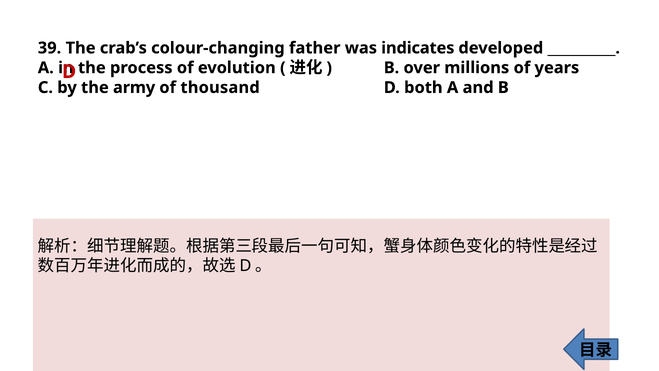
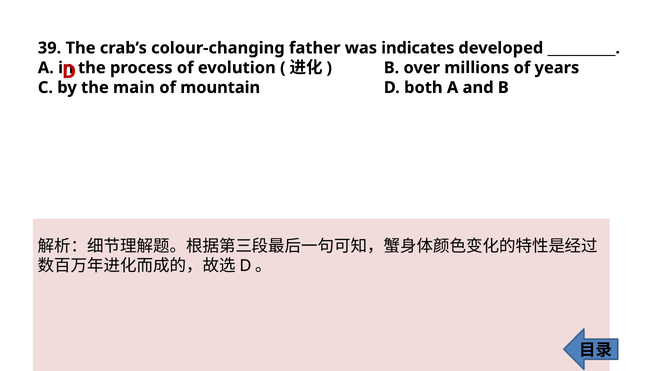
army: army -> main (134, 87)
thousand: thousand -> mountain (220, 87)
